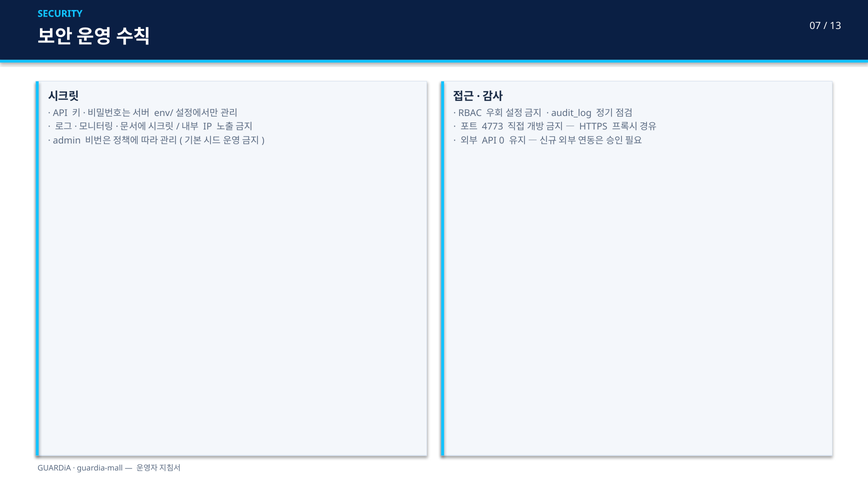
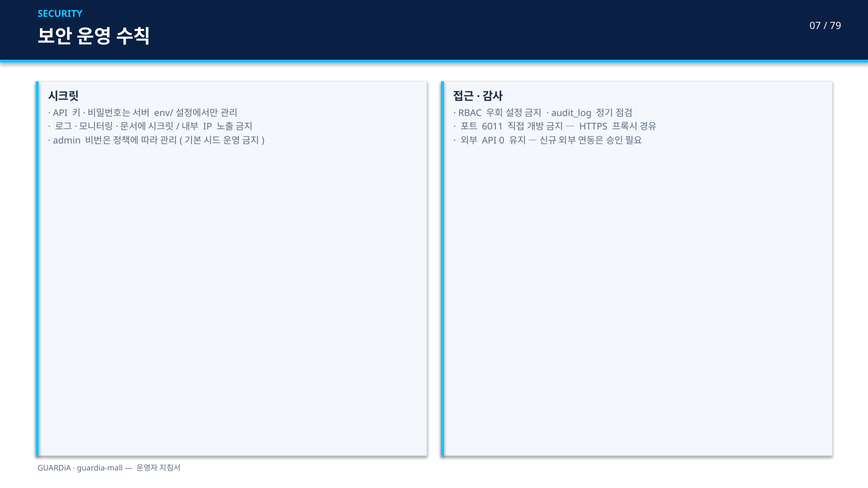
13: 13 -> 79 (836, 26)
4773: 4773 -> 6011 (493, 127)
